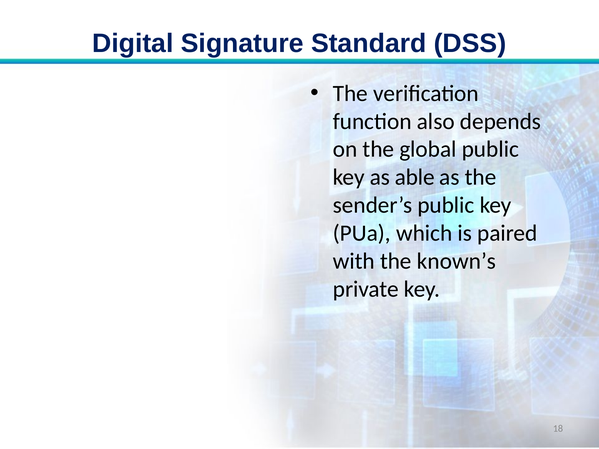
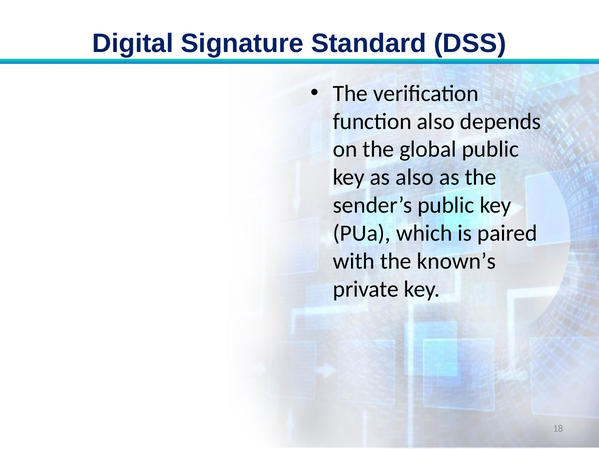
as able: able -> also (415, 177)
